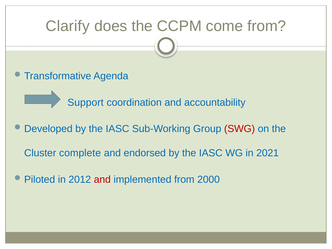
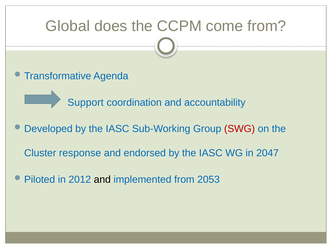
Clarify: Clarify -> Global (68, 26)
complete: complete -> response (80, 153)
2021: 2021 -> 2047 (268, 153)
and colour: red -> black (102, 179)
2000: 2000 -> 2053 (209, 179)
